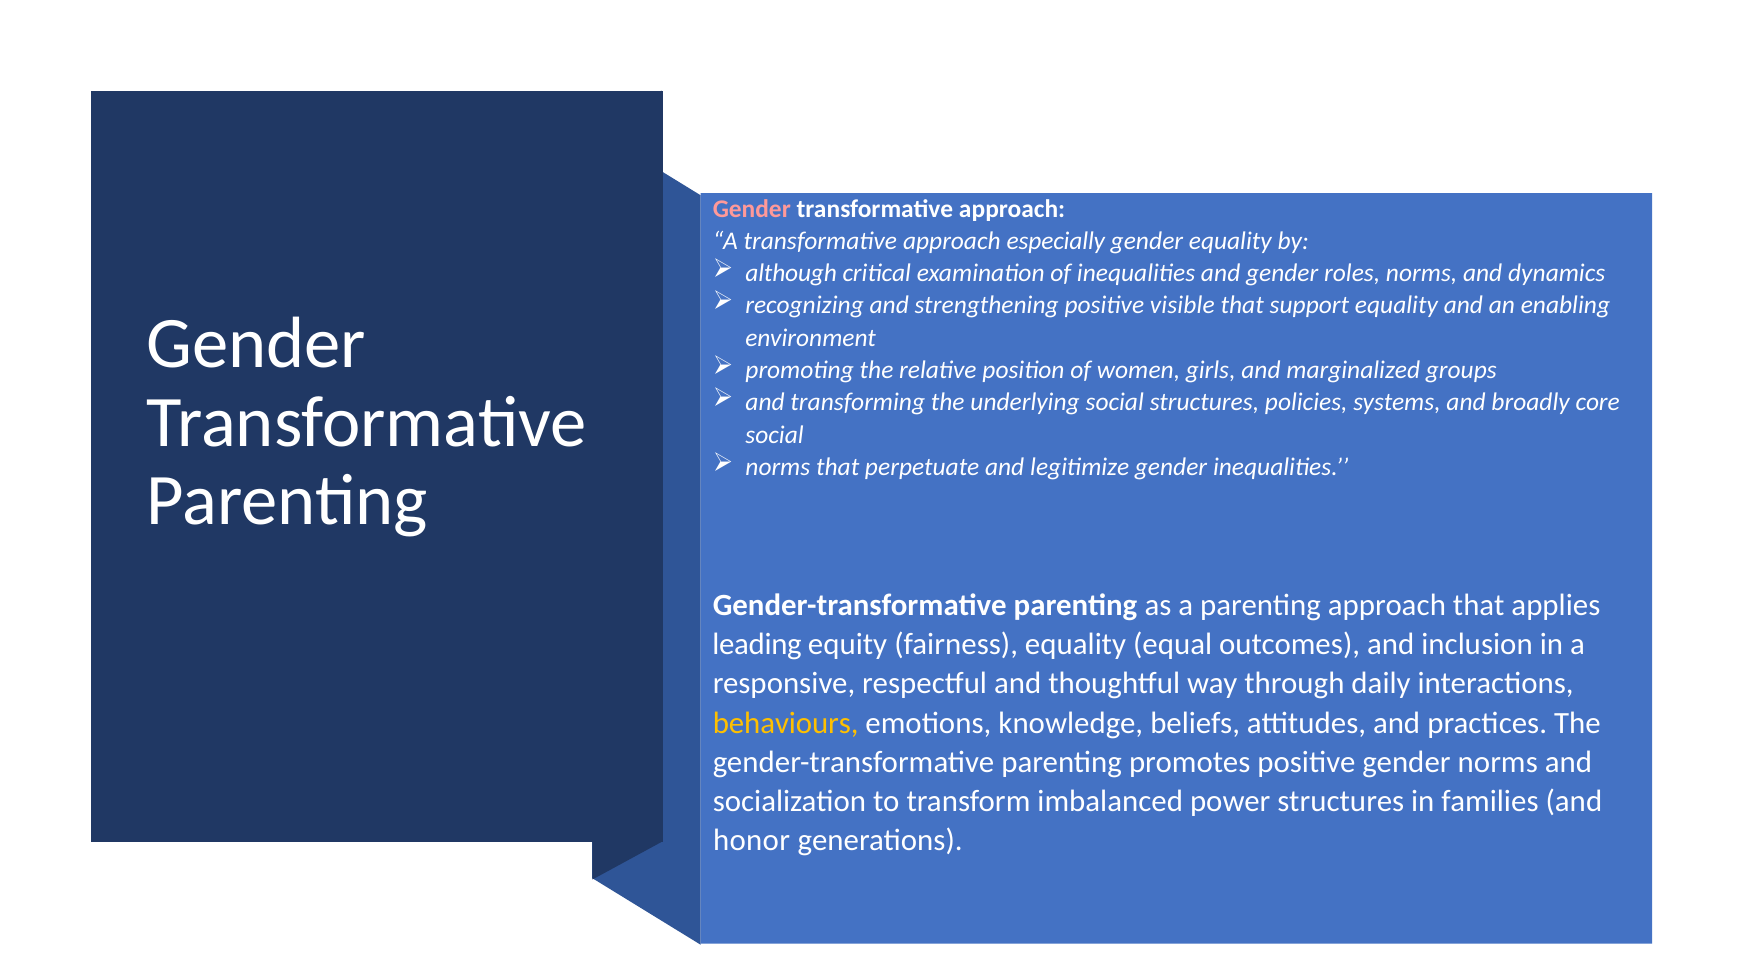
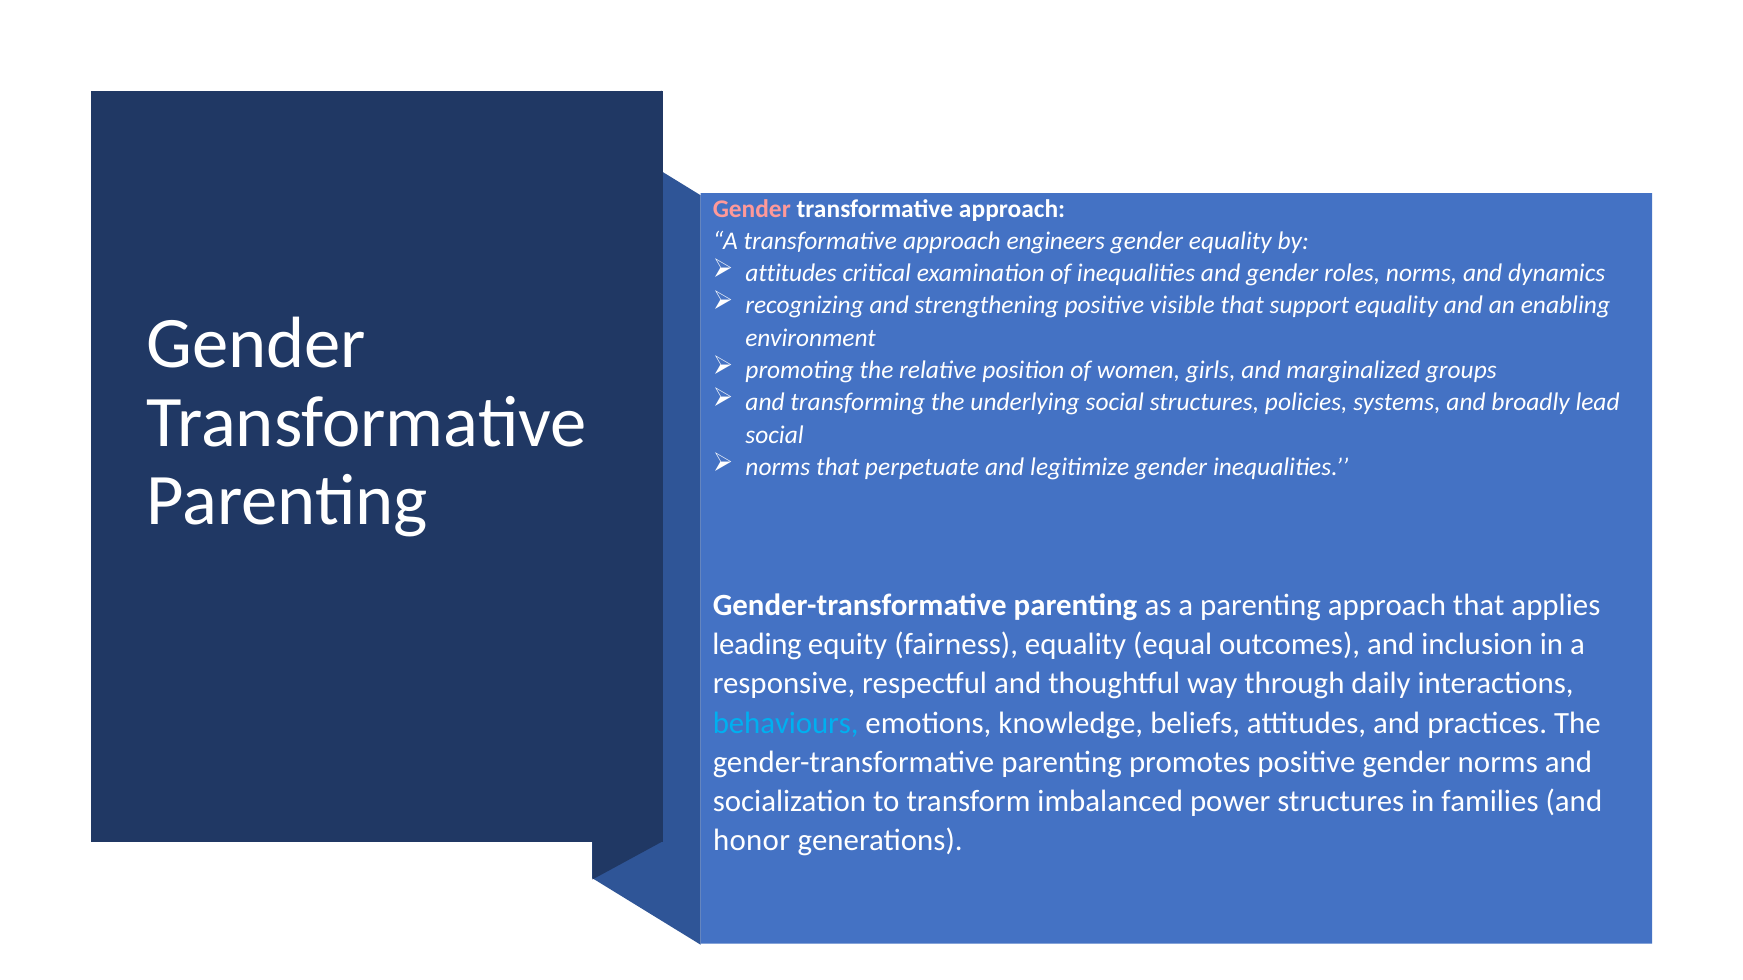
especially: especially -> engineers (1056, 241)
although: although -> attitudes (791, 273)
core: core -> lead (1598, 403)
behaviours colour: yellow -> light blue (786, 723)
